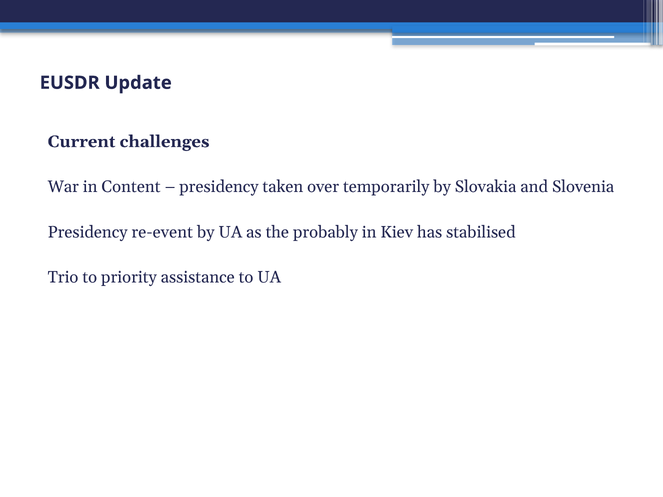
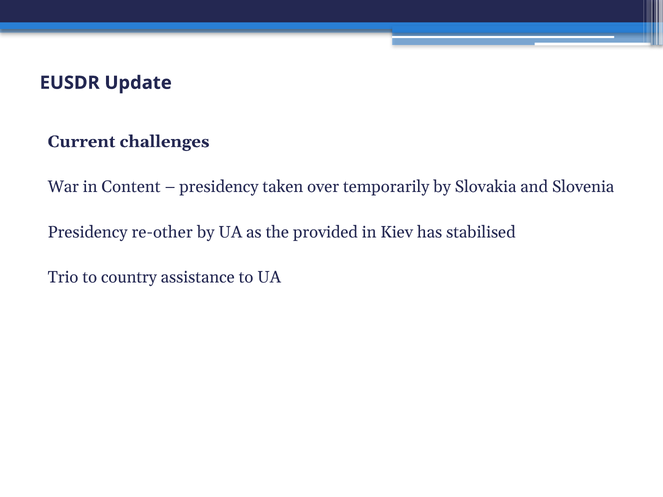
re-event: re-event -> re-other (162, 232)
probably: probably -> provided (325, 232)
priority: priority -> country (129, 278)
